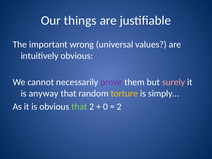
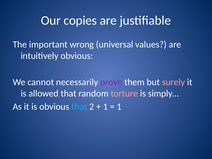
things: things -> copies (80, 21)
anyway: anyway -> allowed (44, 93)
torture colour: yellow -> pink (124, 93)
that colour: light green -> light blue (79, 107)
0: 0 -> 1 (105, 107)
2: 2 -> 1 (119, 107)
